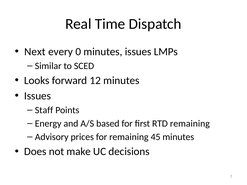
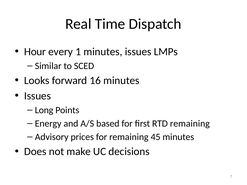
Next: Next -> Hour (35, 52)
0: 0 -> 1 (78, 52)
12: 12 -> 16 (95, 81)
Staff: Staff -> Long (44, 110)
